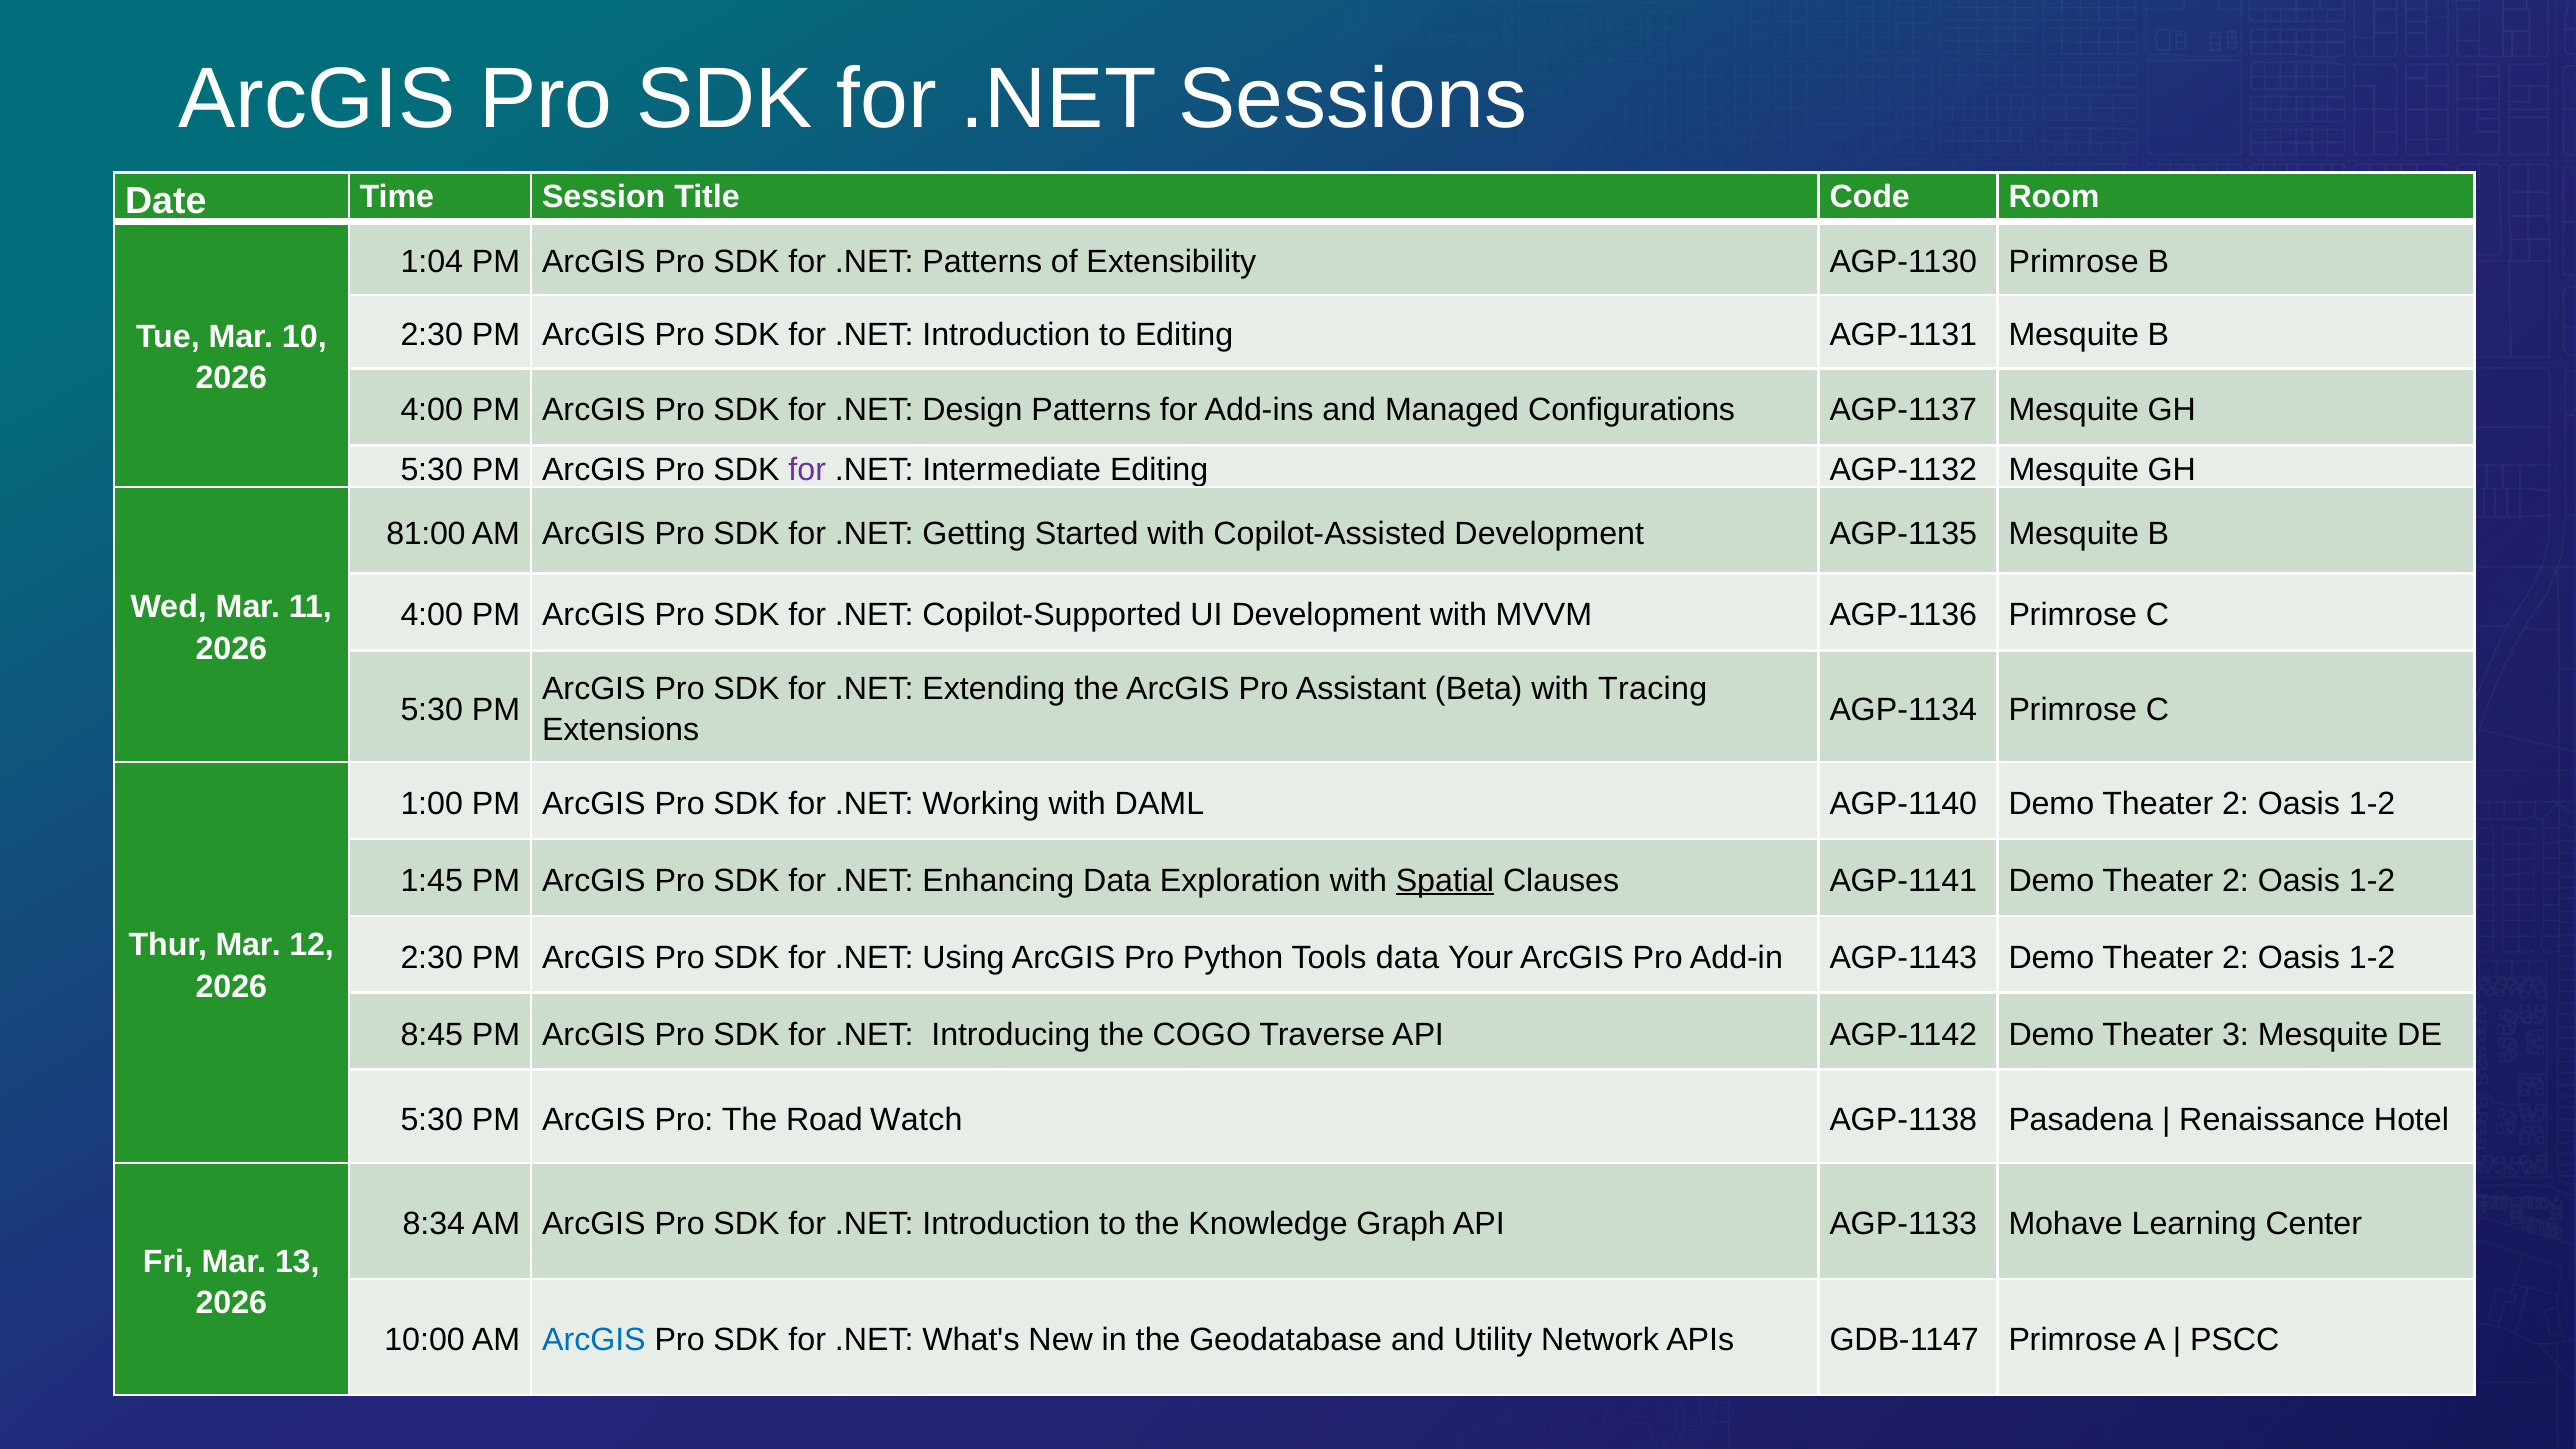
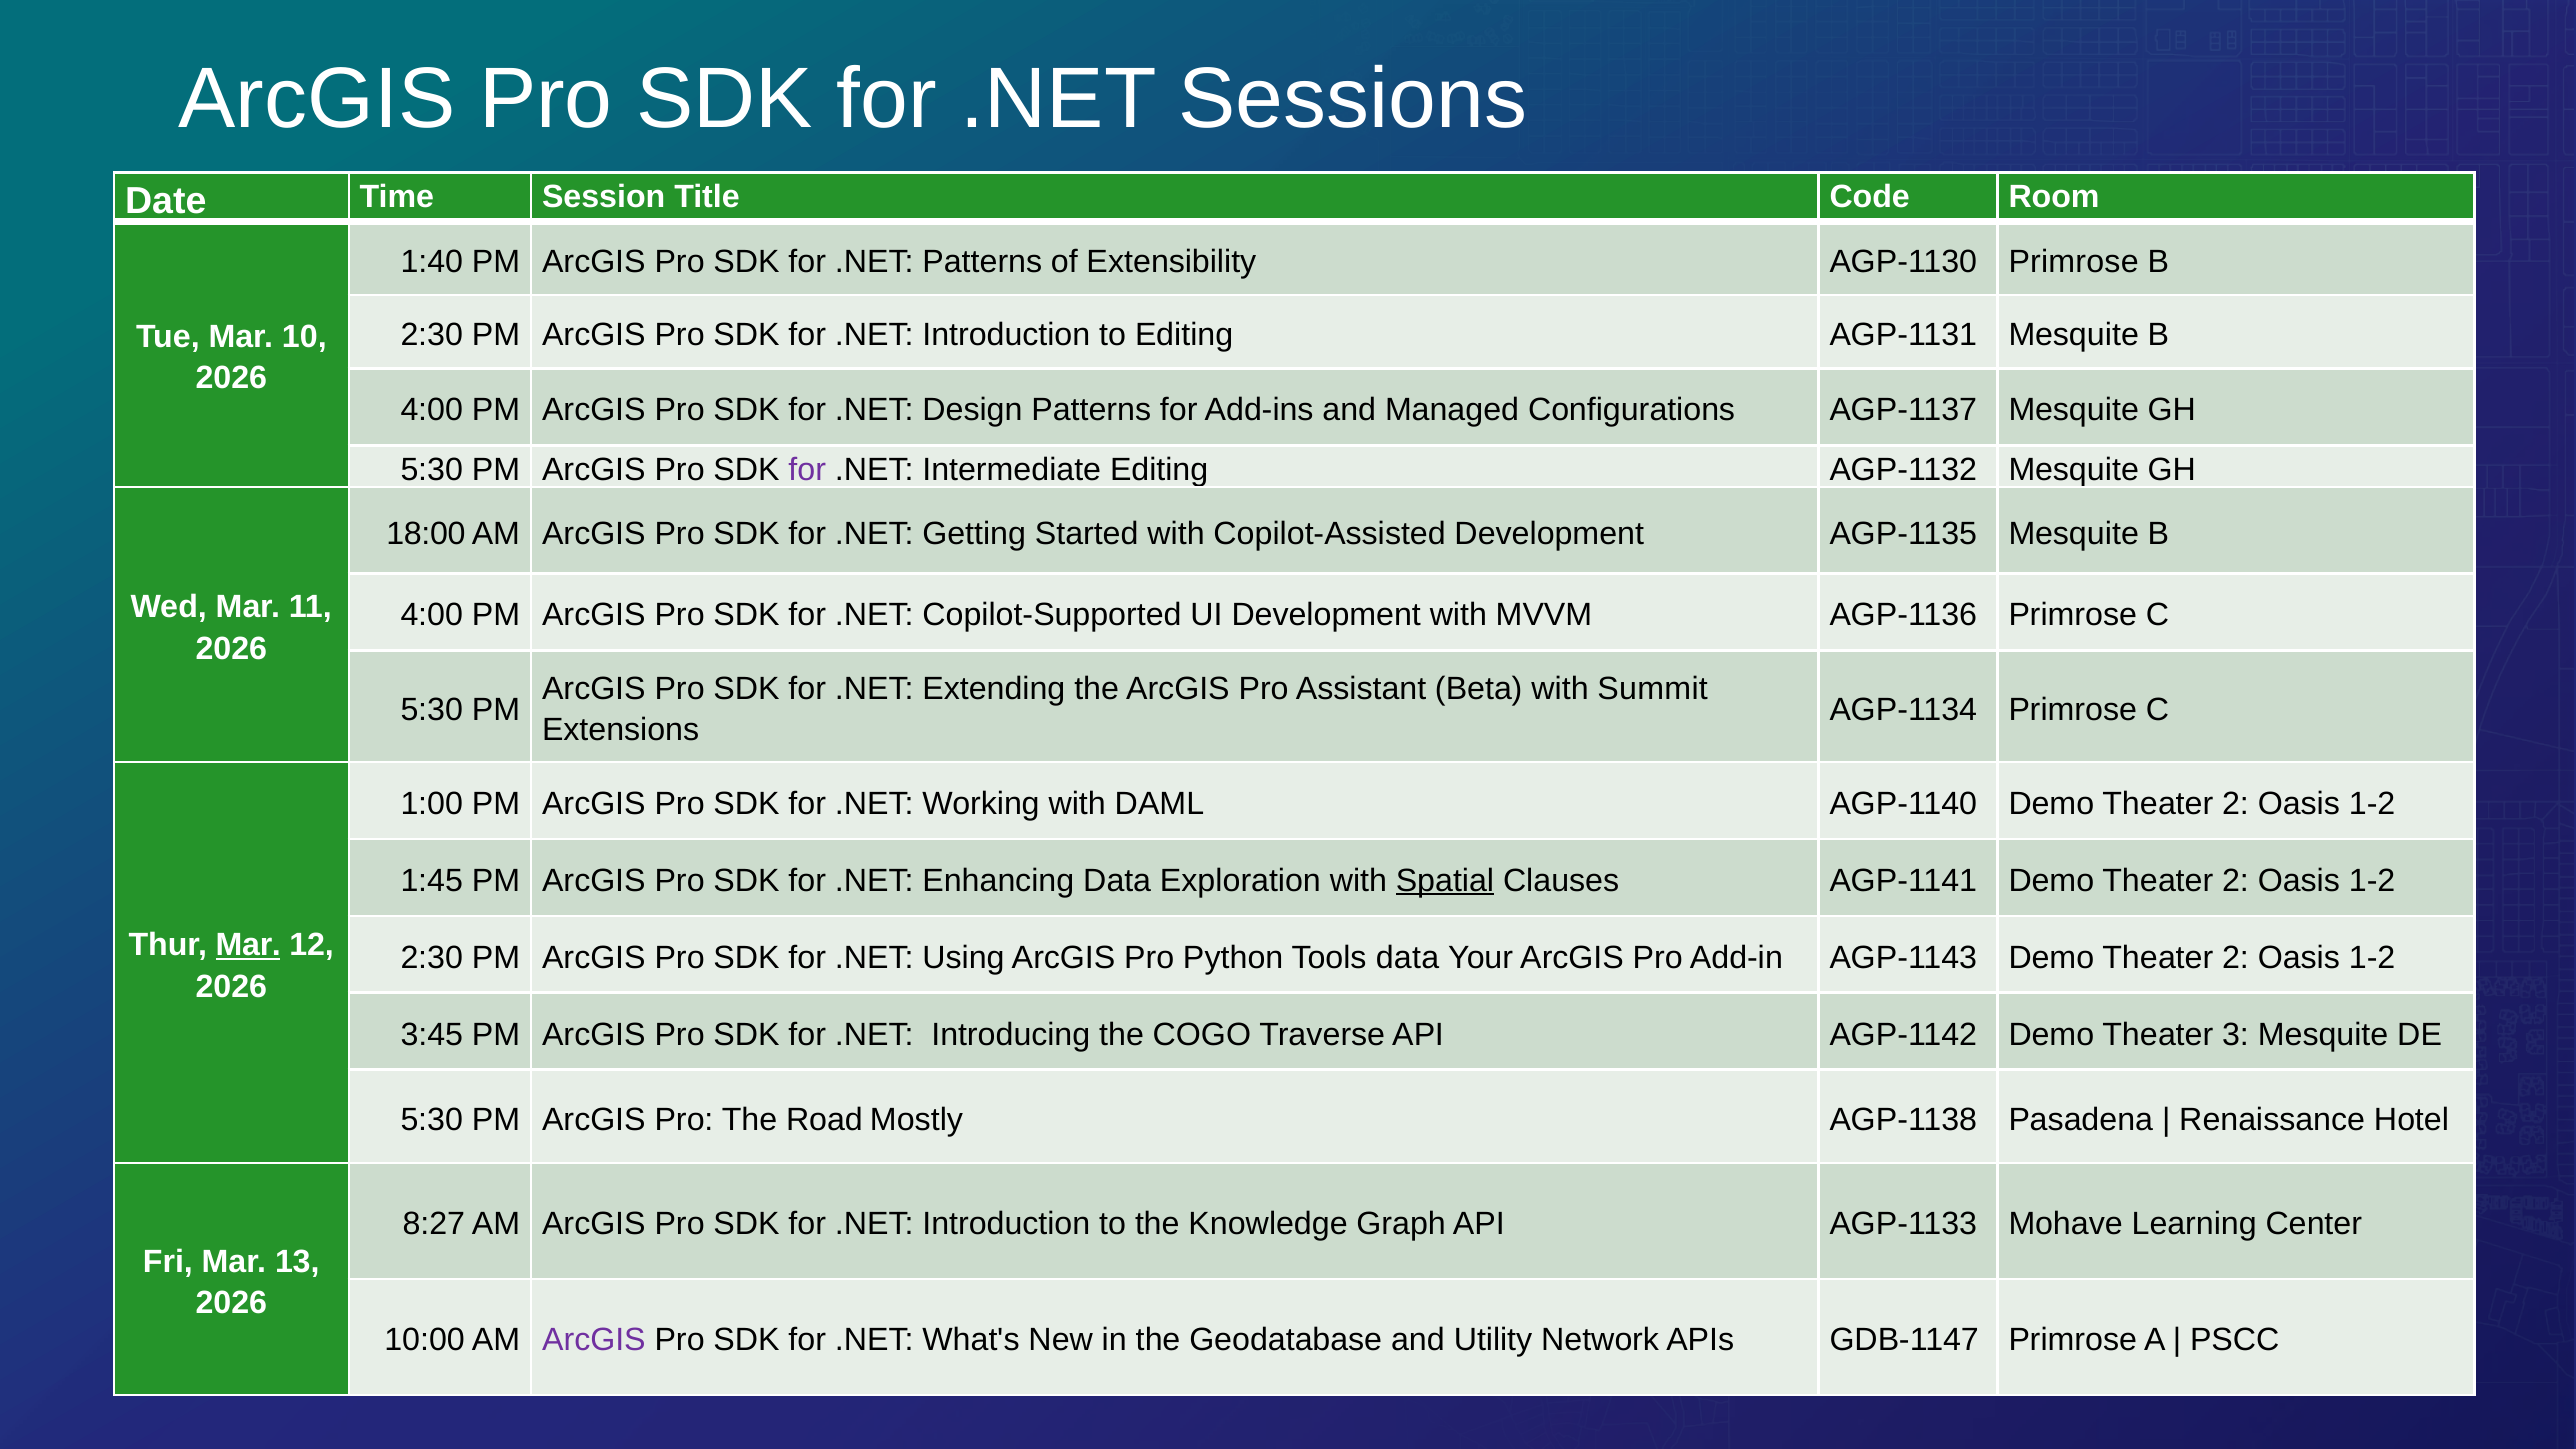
1:04: 1:04 -> 1:40 (432, 262)
81:00: 81:00 -> 18:00 (426, 534)
Tracing: Tracing -> Summit (1653, 689)
Mar underline: none -> present (248, 945)
8:45: 8:45 -> 3:45 (432, 1034)
Watch: Watch -> Mostly (917, 1120)
8:34: 8:34 -> 8:27 (434, 1224)
ArcGIS colour: blue -> purple (594, 1340)
